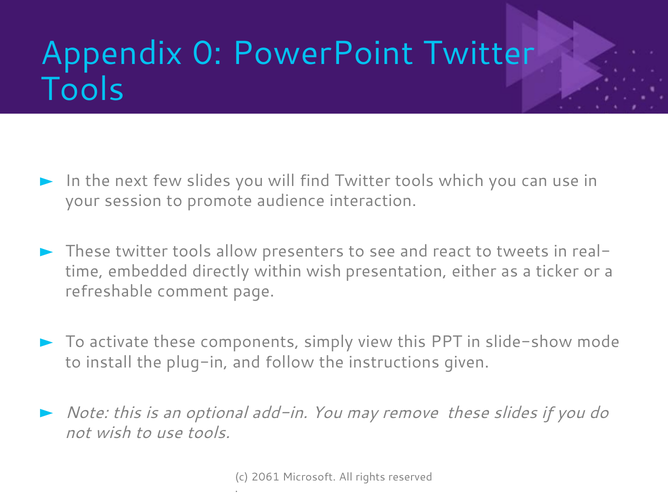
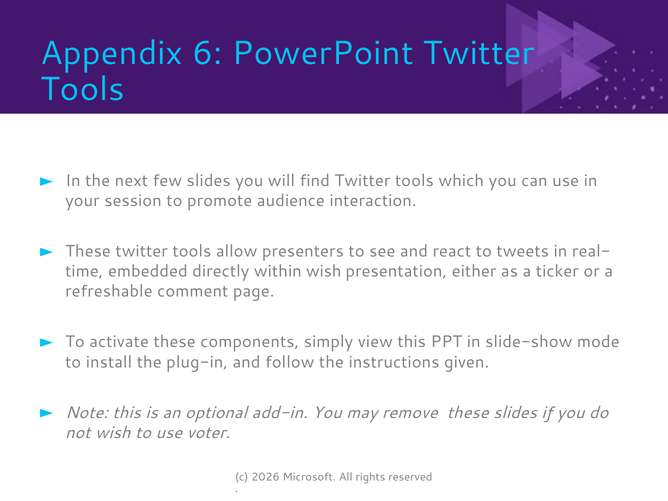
0: 0 -> 6 (207, 53)
use tools: tools -> voter (208, 433)
2061: 2061 -> 2026 (265, 477)
